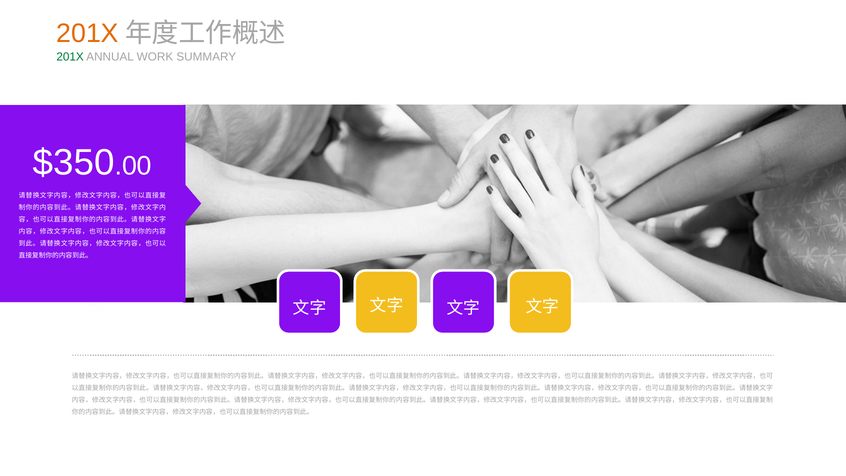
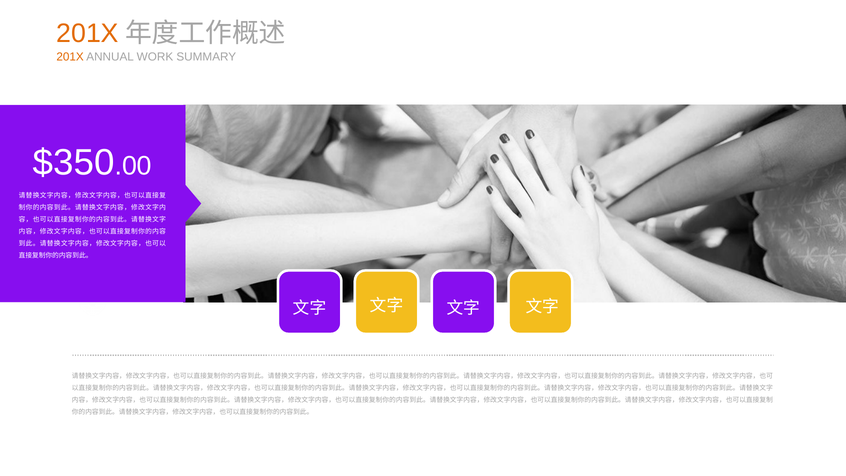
201X colour: green -> orange (70, 57)
